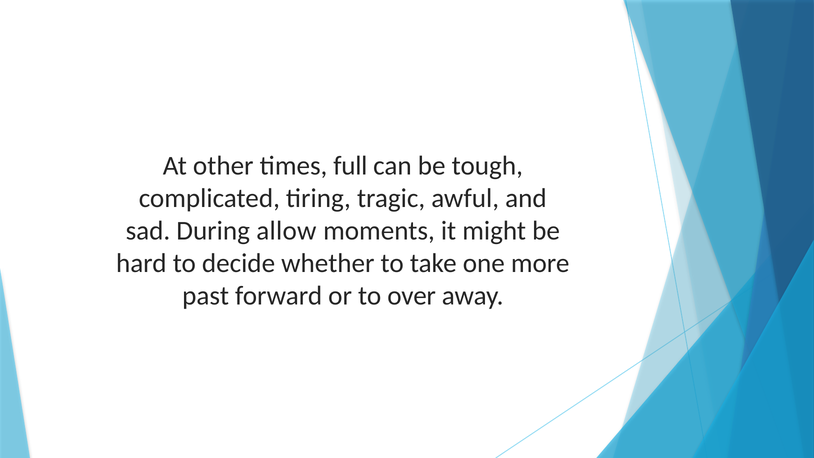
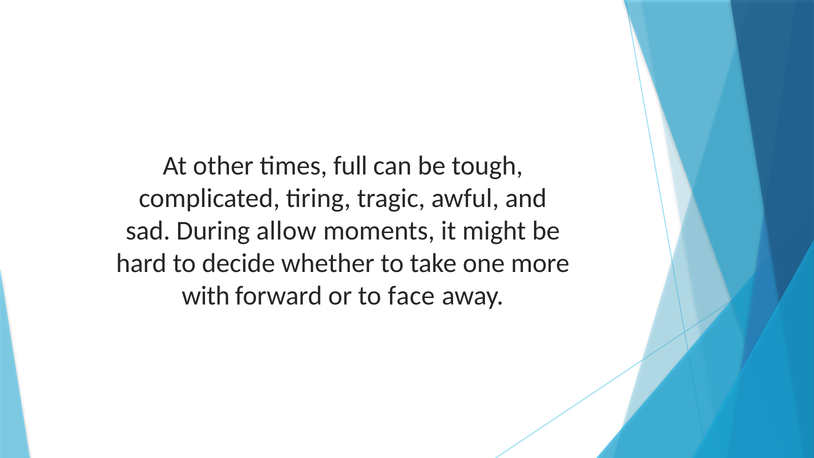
past: past -> with (206, 296)
over: over -> face (411, 296)
